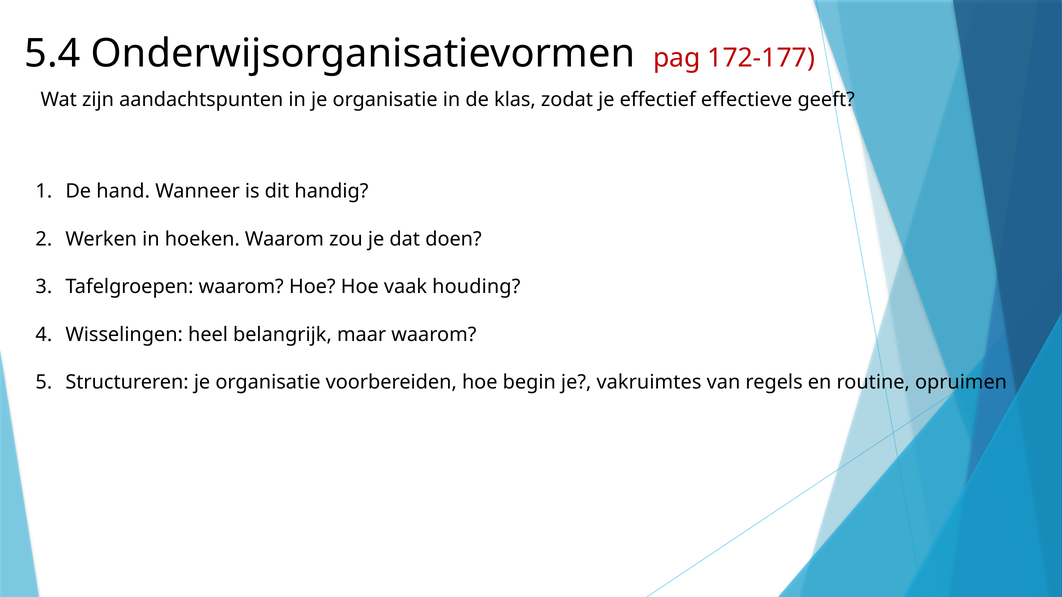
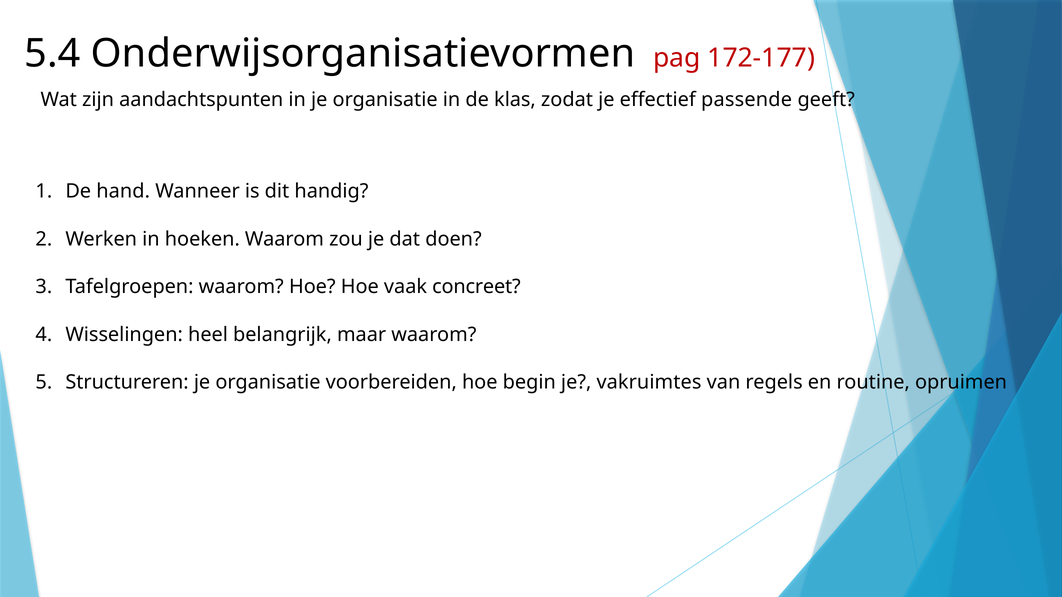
effectieve: effectieve -> passende (747, 100)
houding: houding -> concreet (476, 287)
